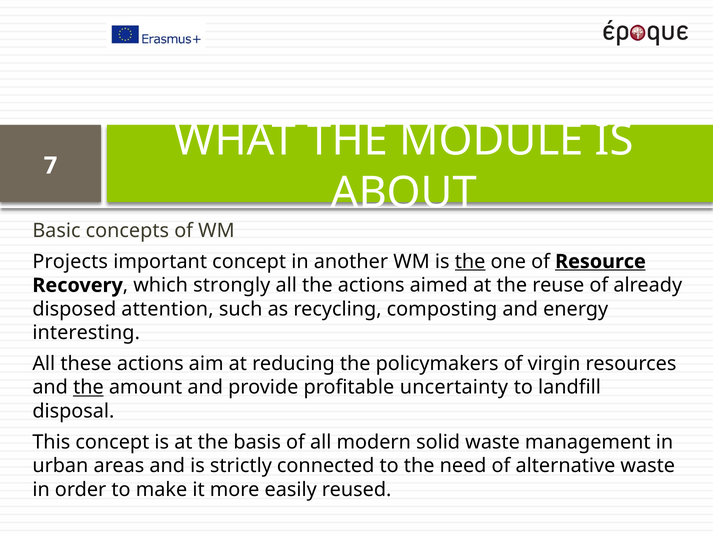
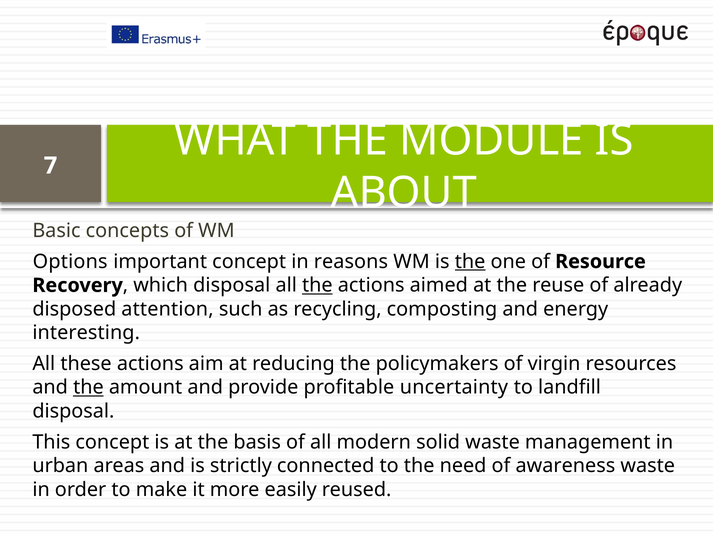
Projects: Projects -> Options (70, 261)
another: another -> reasons (351, 261)
Resource underline: present -> none (600, 261)
which strongly: strongly -> disposal (232, 285)
the underline: none -> present (317, 285)
alternative: alternative -> awareness (565, 466)
